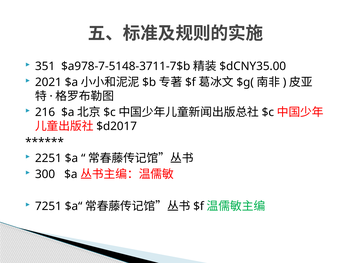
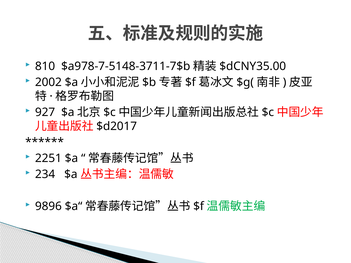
351: 351 -> 810 (45, 66)
2021: 2021 -> 2002 (48, 82)
216: 216 -> 927 (45, 112)
300: 300 -> 234 (45, 174)
7251: 7251 -> 9896 (48, 206)
